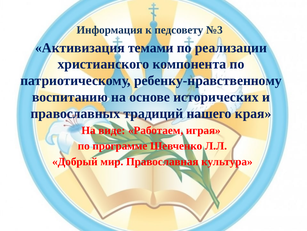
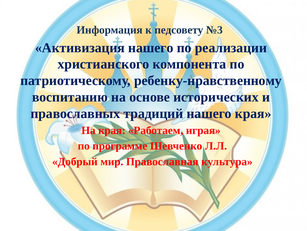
Активизация темами: темами -> нашего (151, 48)
На виде: виде -> края (112, 130)
